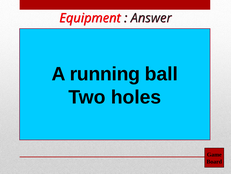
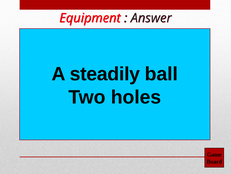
running: running -> steadily (105, 74)
